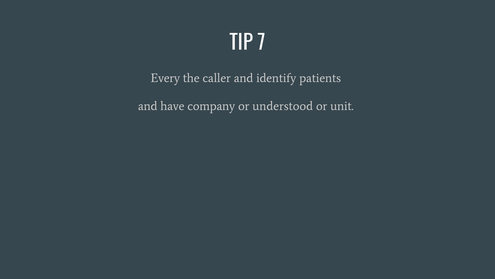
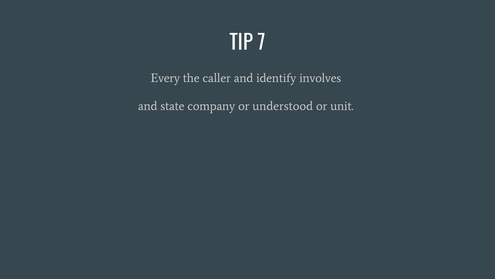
patients: patients -> involves (320, 78)
have: have -> state (172, 106)
